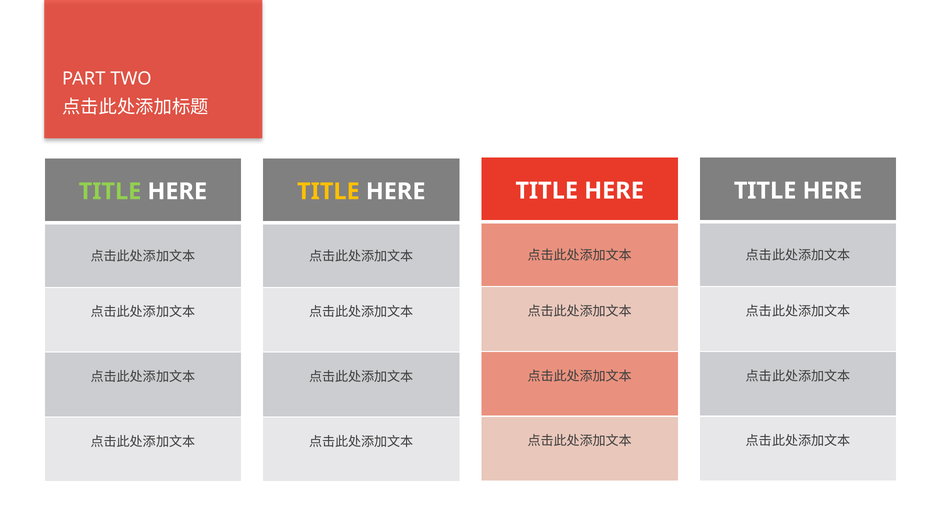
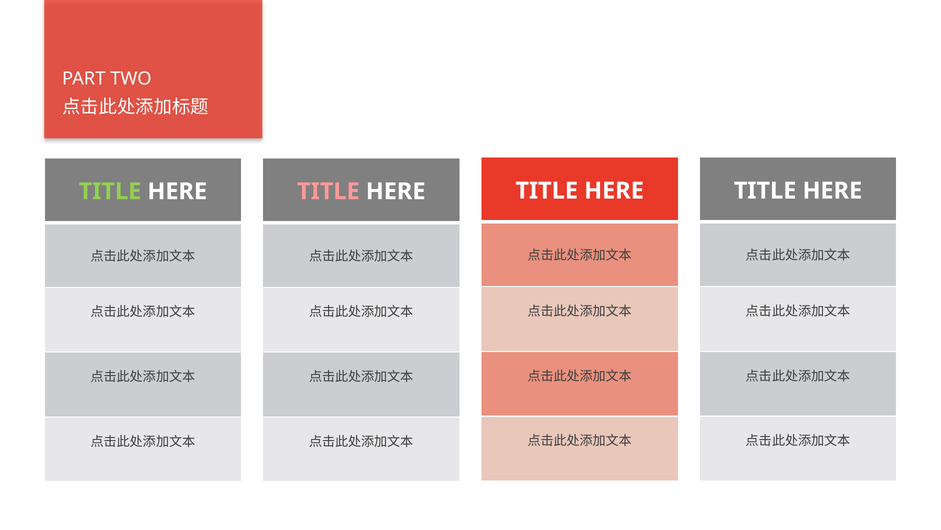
TITLE colour: yellow -> pink (328, 191)
